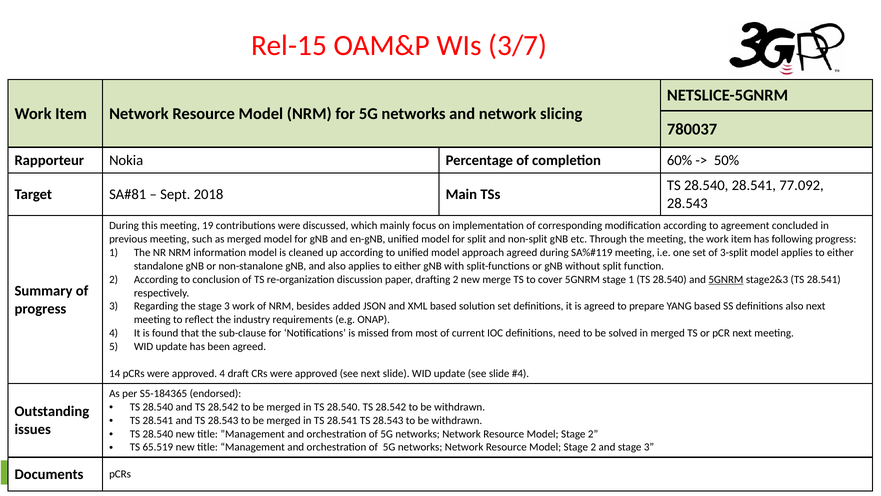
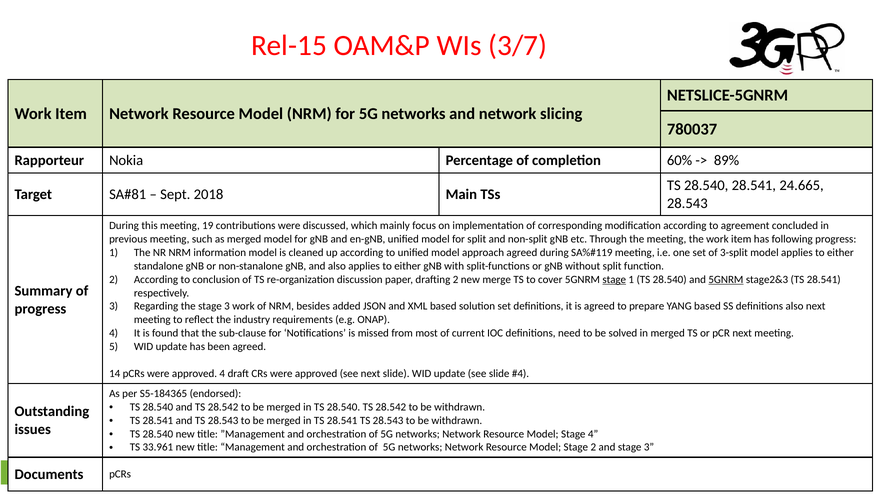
50%: 50% -> 89% (727, 160)
77.092: 77.092 -> 24.665 (802, 185)
stage underline: none -> present (614, 279)
2: 2 -> 4 (593, 434)
65.519: 65.519 -> 33.961 (158, 447)
